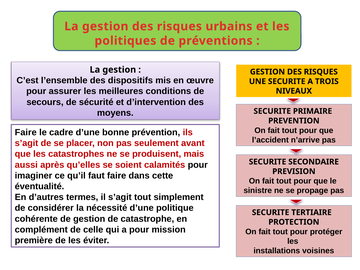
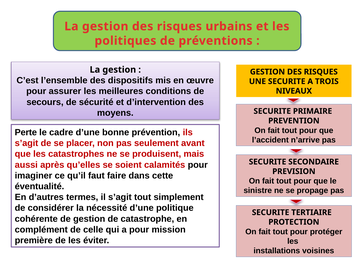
Faire: Faire -> Perte (26, 132)
